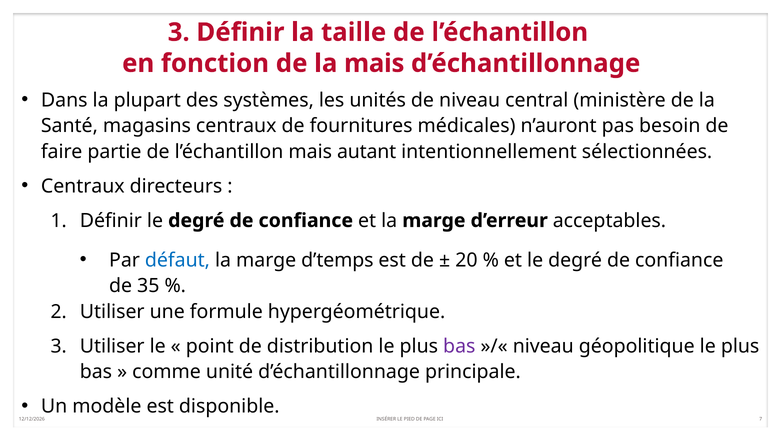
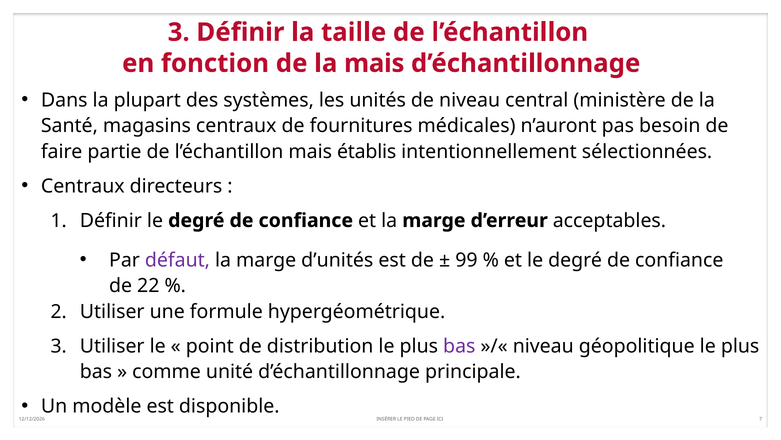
autant: autant -> établis (367, 151)
défaut colour: blue -> purple (177, 260)
d’temps: d’temps -> d’unités (337, 260)
20: 20 -> 99 (466, 260)
35: 35 -> 22 (148, 286)
